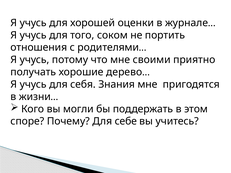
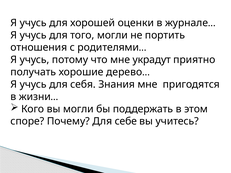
того соком: соком -> могли (112, 35)
своими: своими -> украдут (152, 60)
